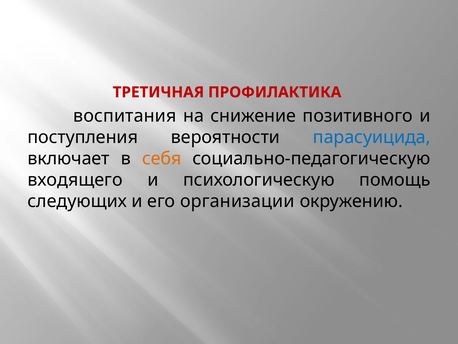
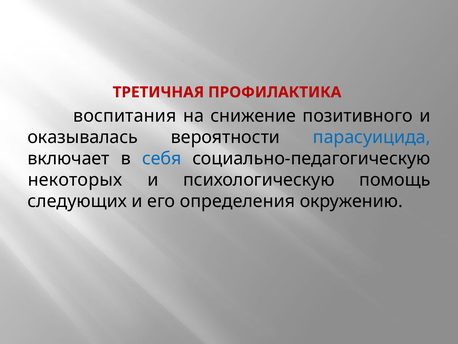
поступления: поступления -> оказывалась (83, 137)
себя colour: orange -> blue (162, 158)
входящего: входящего -> некоторых (75, 180)
организации: организации -> определения (237, 201)
